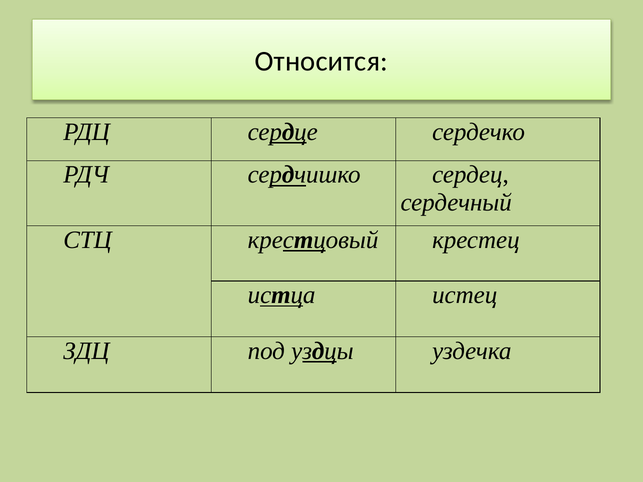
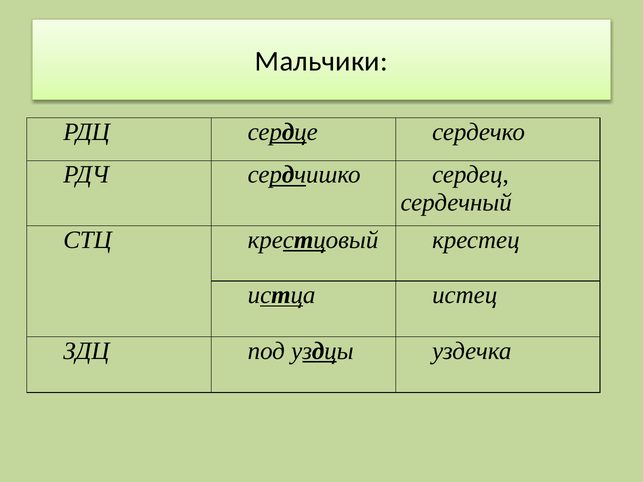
Относится: Относится -> Мальчики (321, 61)
